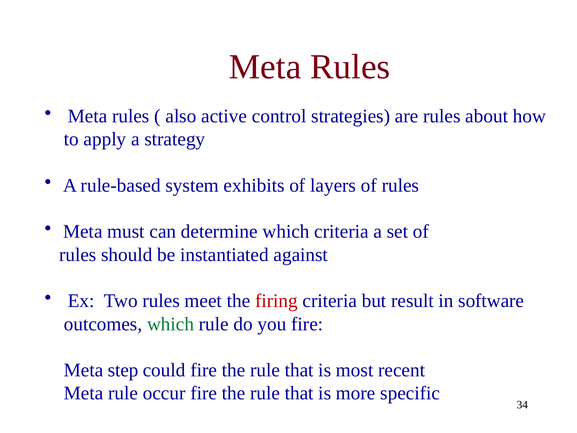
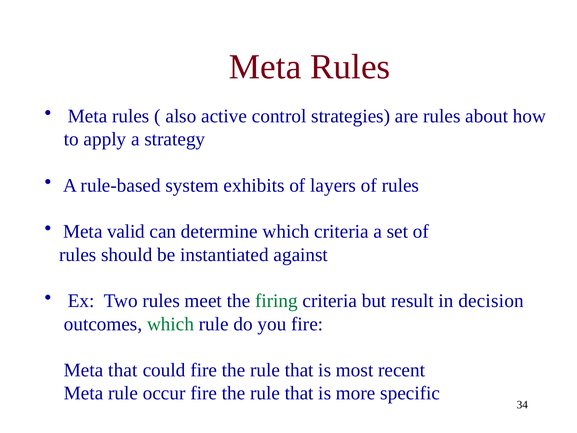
must: must -> valid (126, 231)
firing colour: red -> green (276, 301)
software: software -> decision (491, 301)
Meta step: step -> that (123, 370)
